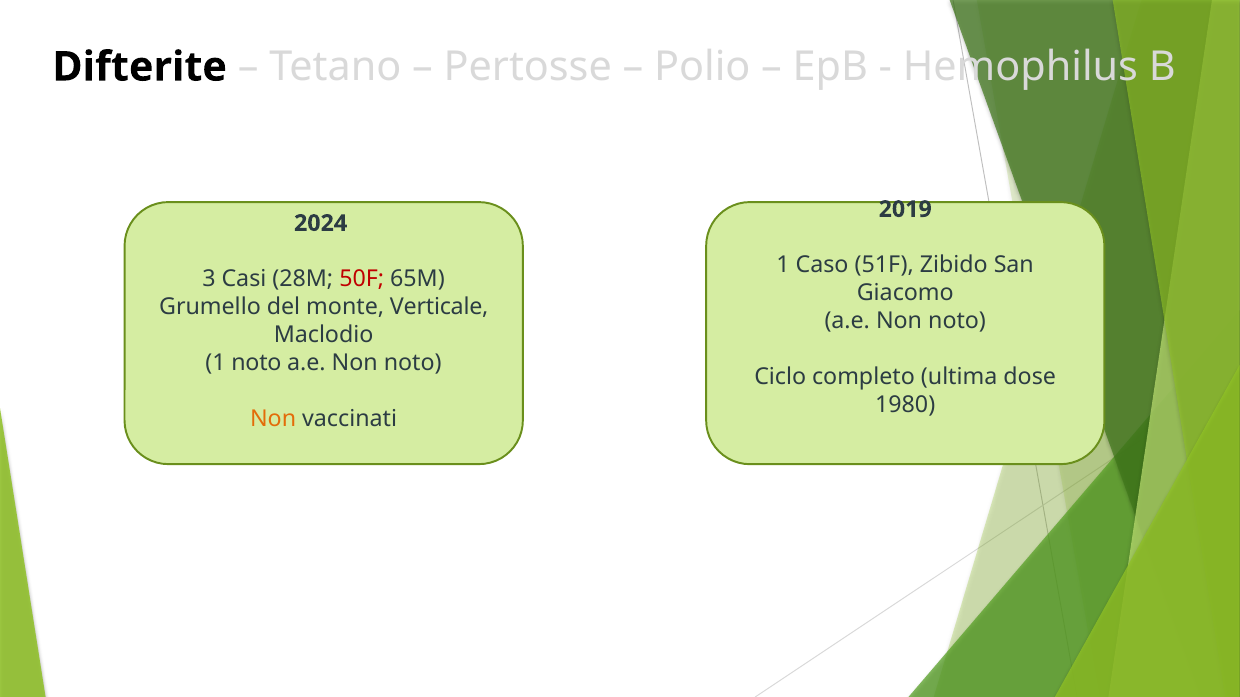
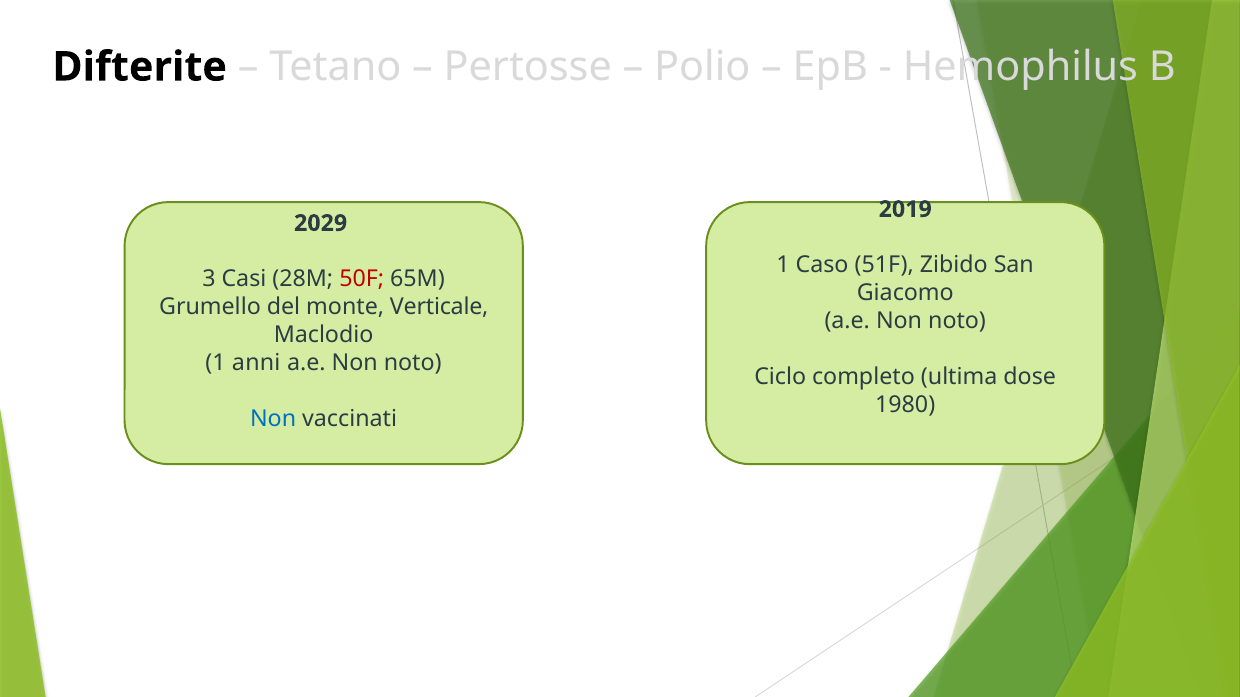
2024: 2024 -> 2029 (321, 223)
1 noto: noto -> anni (256, 363)
Non colour: orange -> blue (273, 419)
